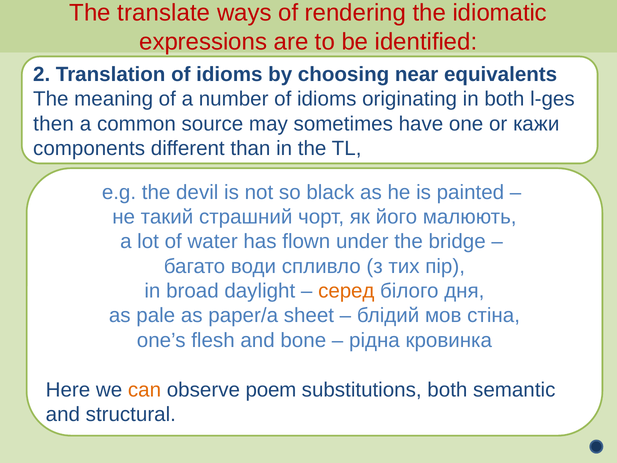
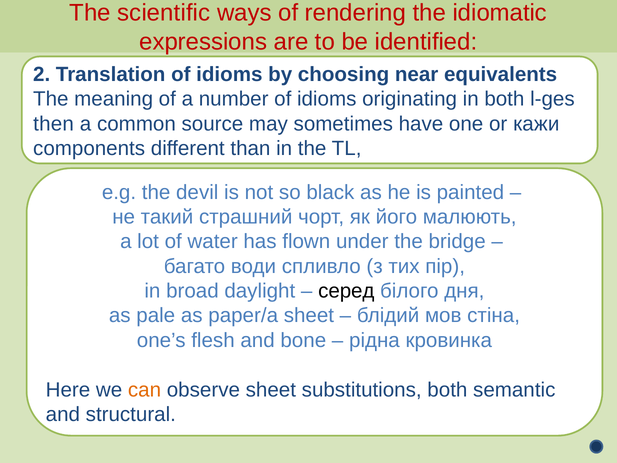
translate: translate -> scientific (164, 13)
серед colour: orange -> black (346, 291)
observe poem: poem -> sheet (271, 390)
